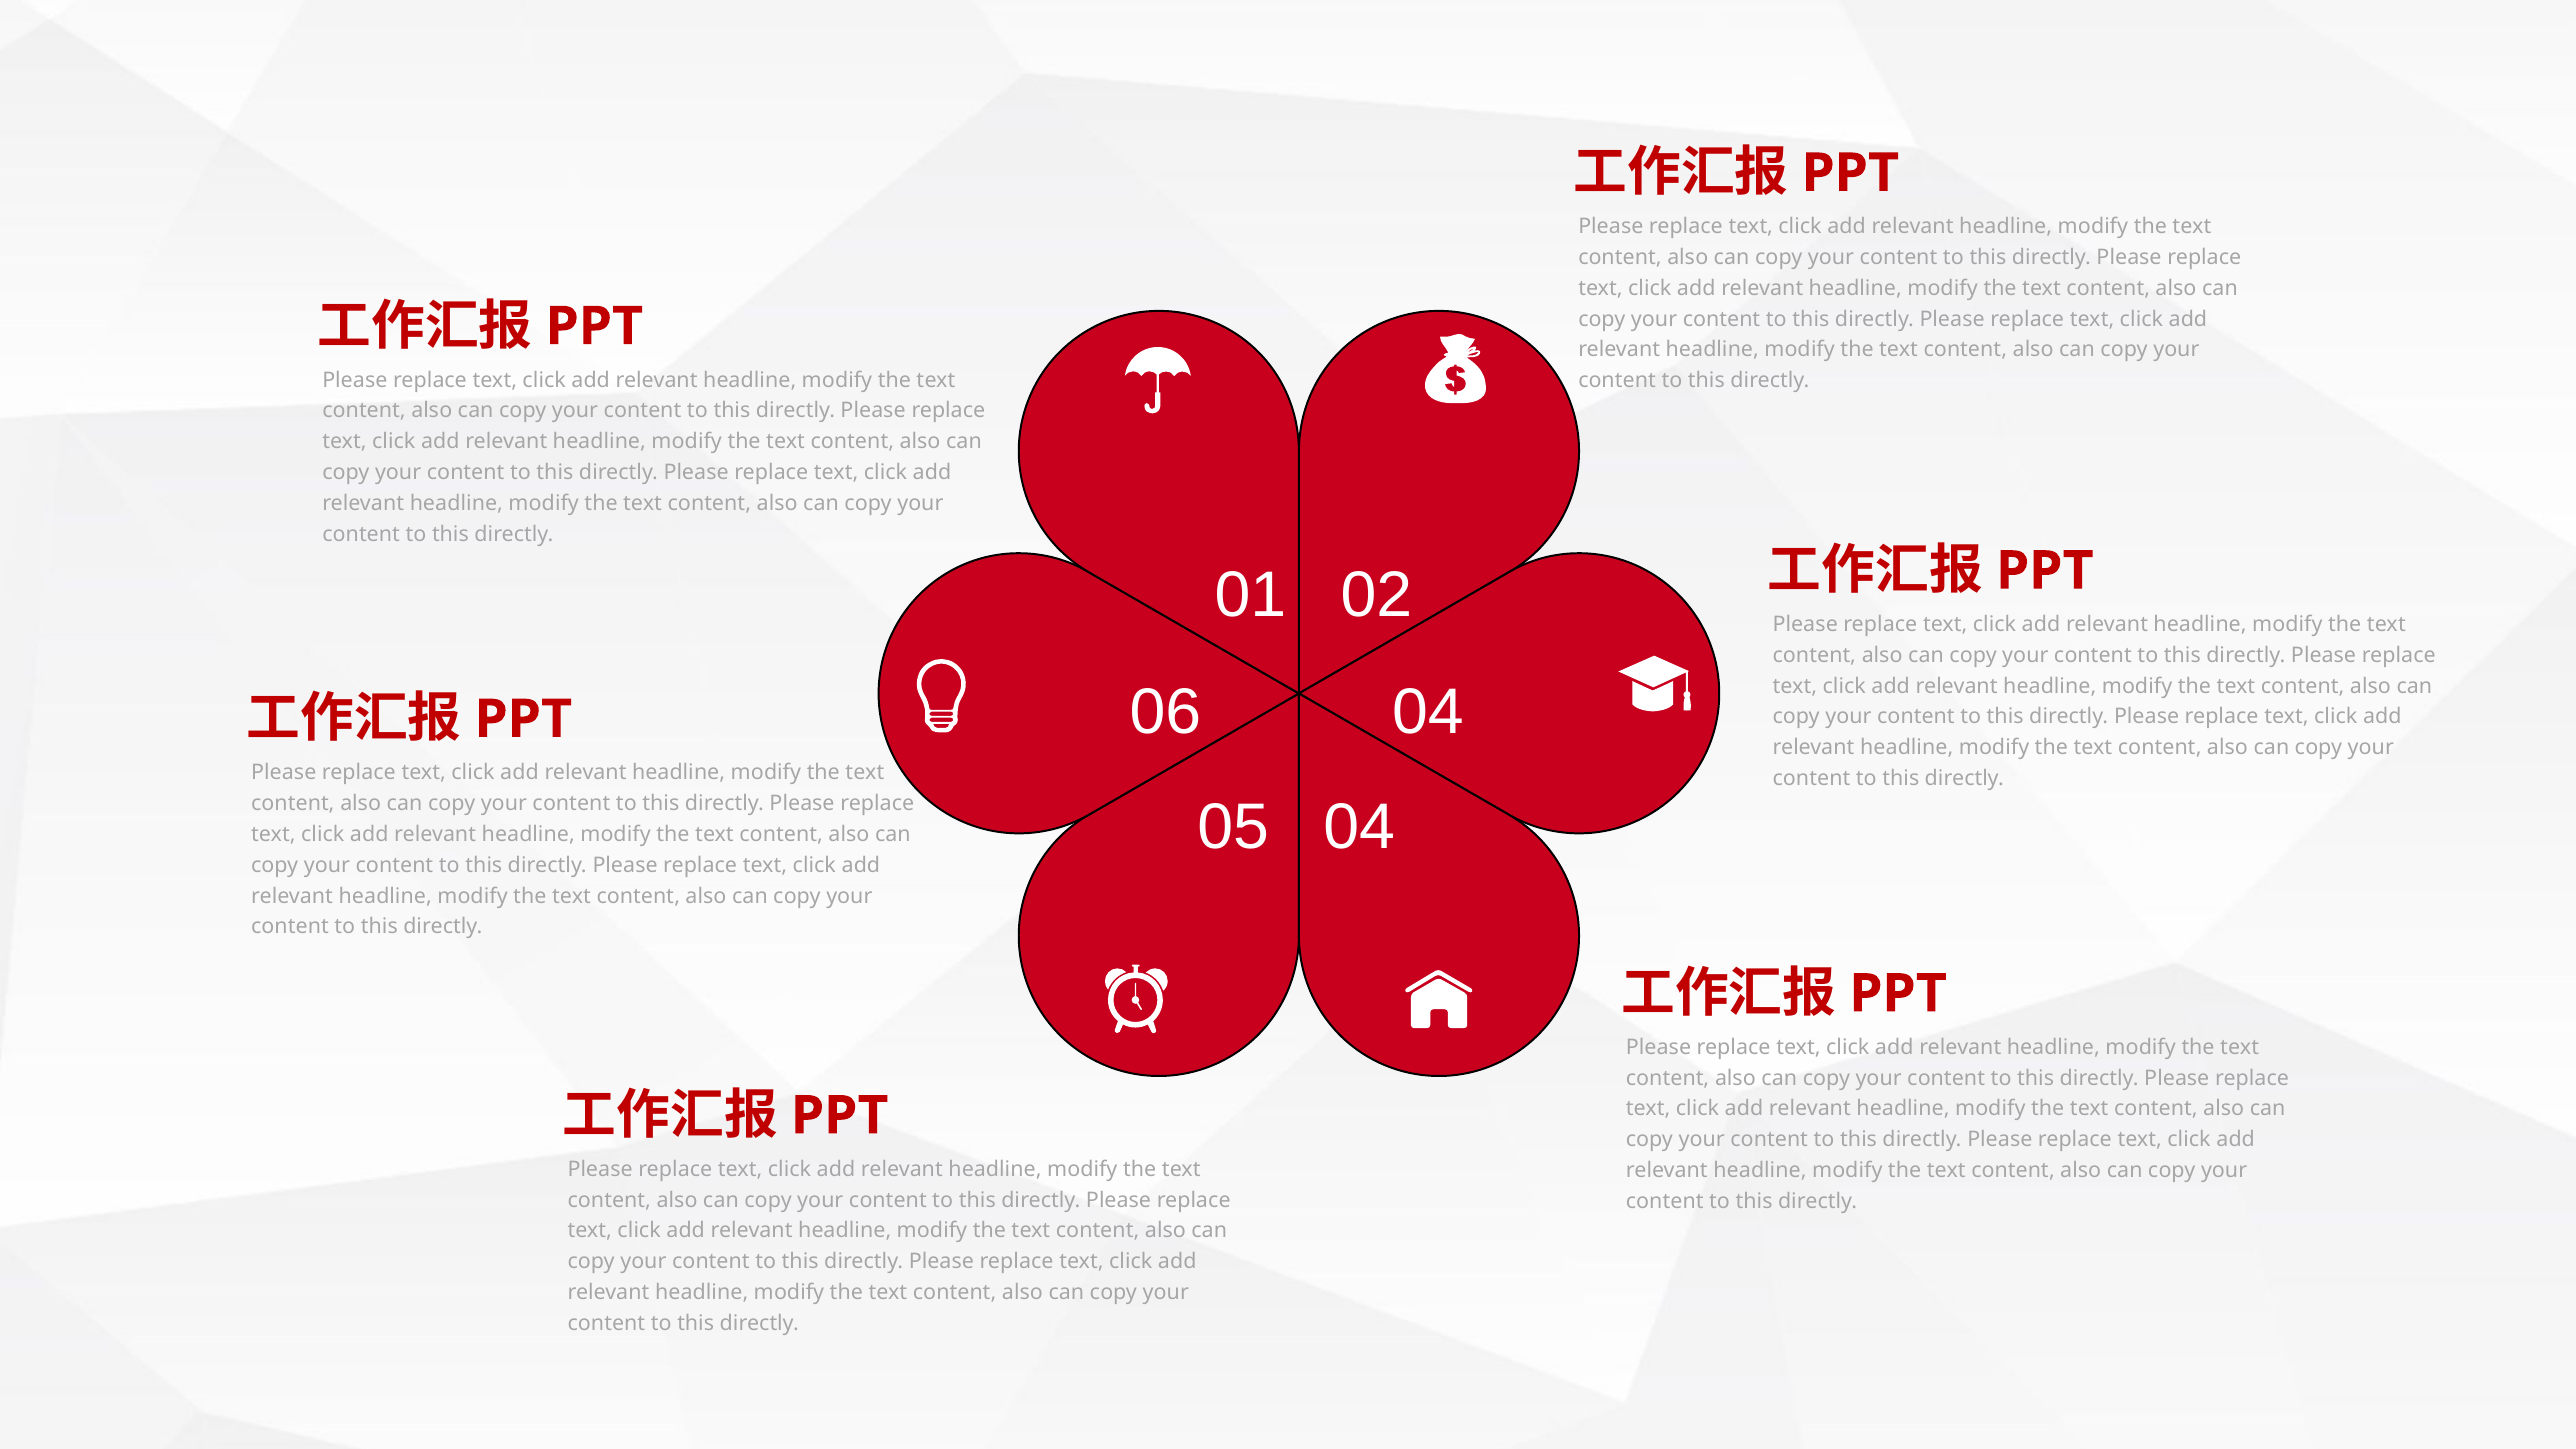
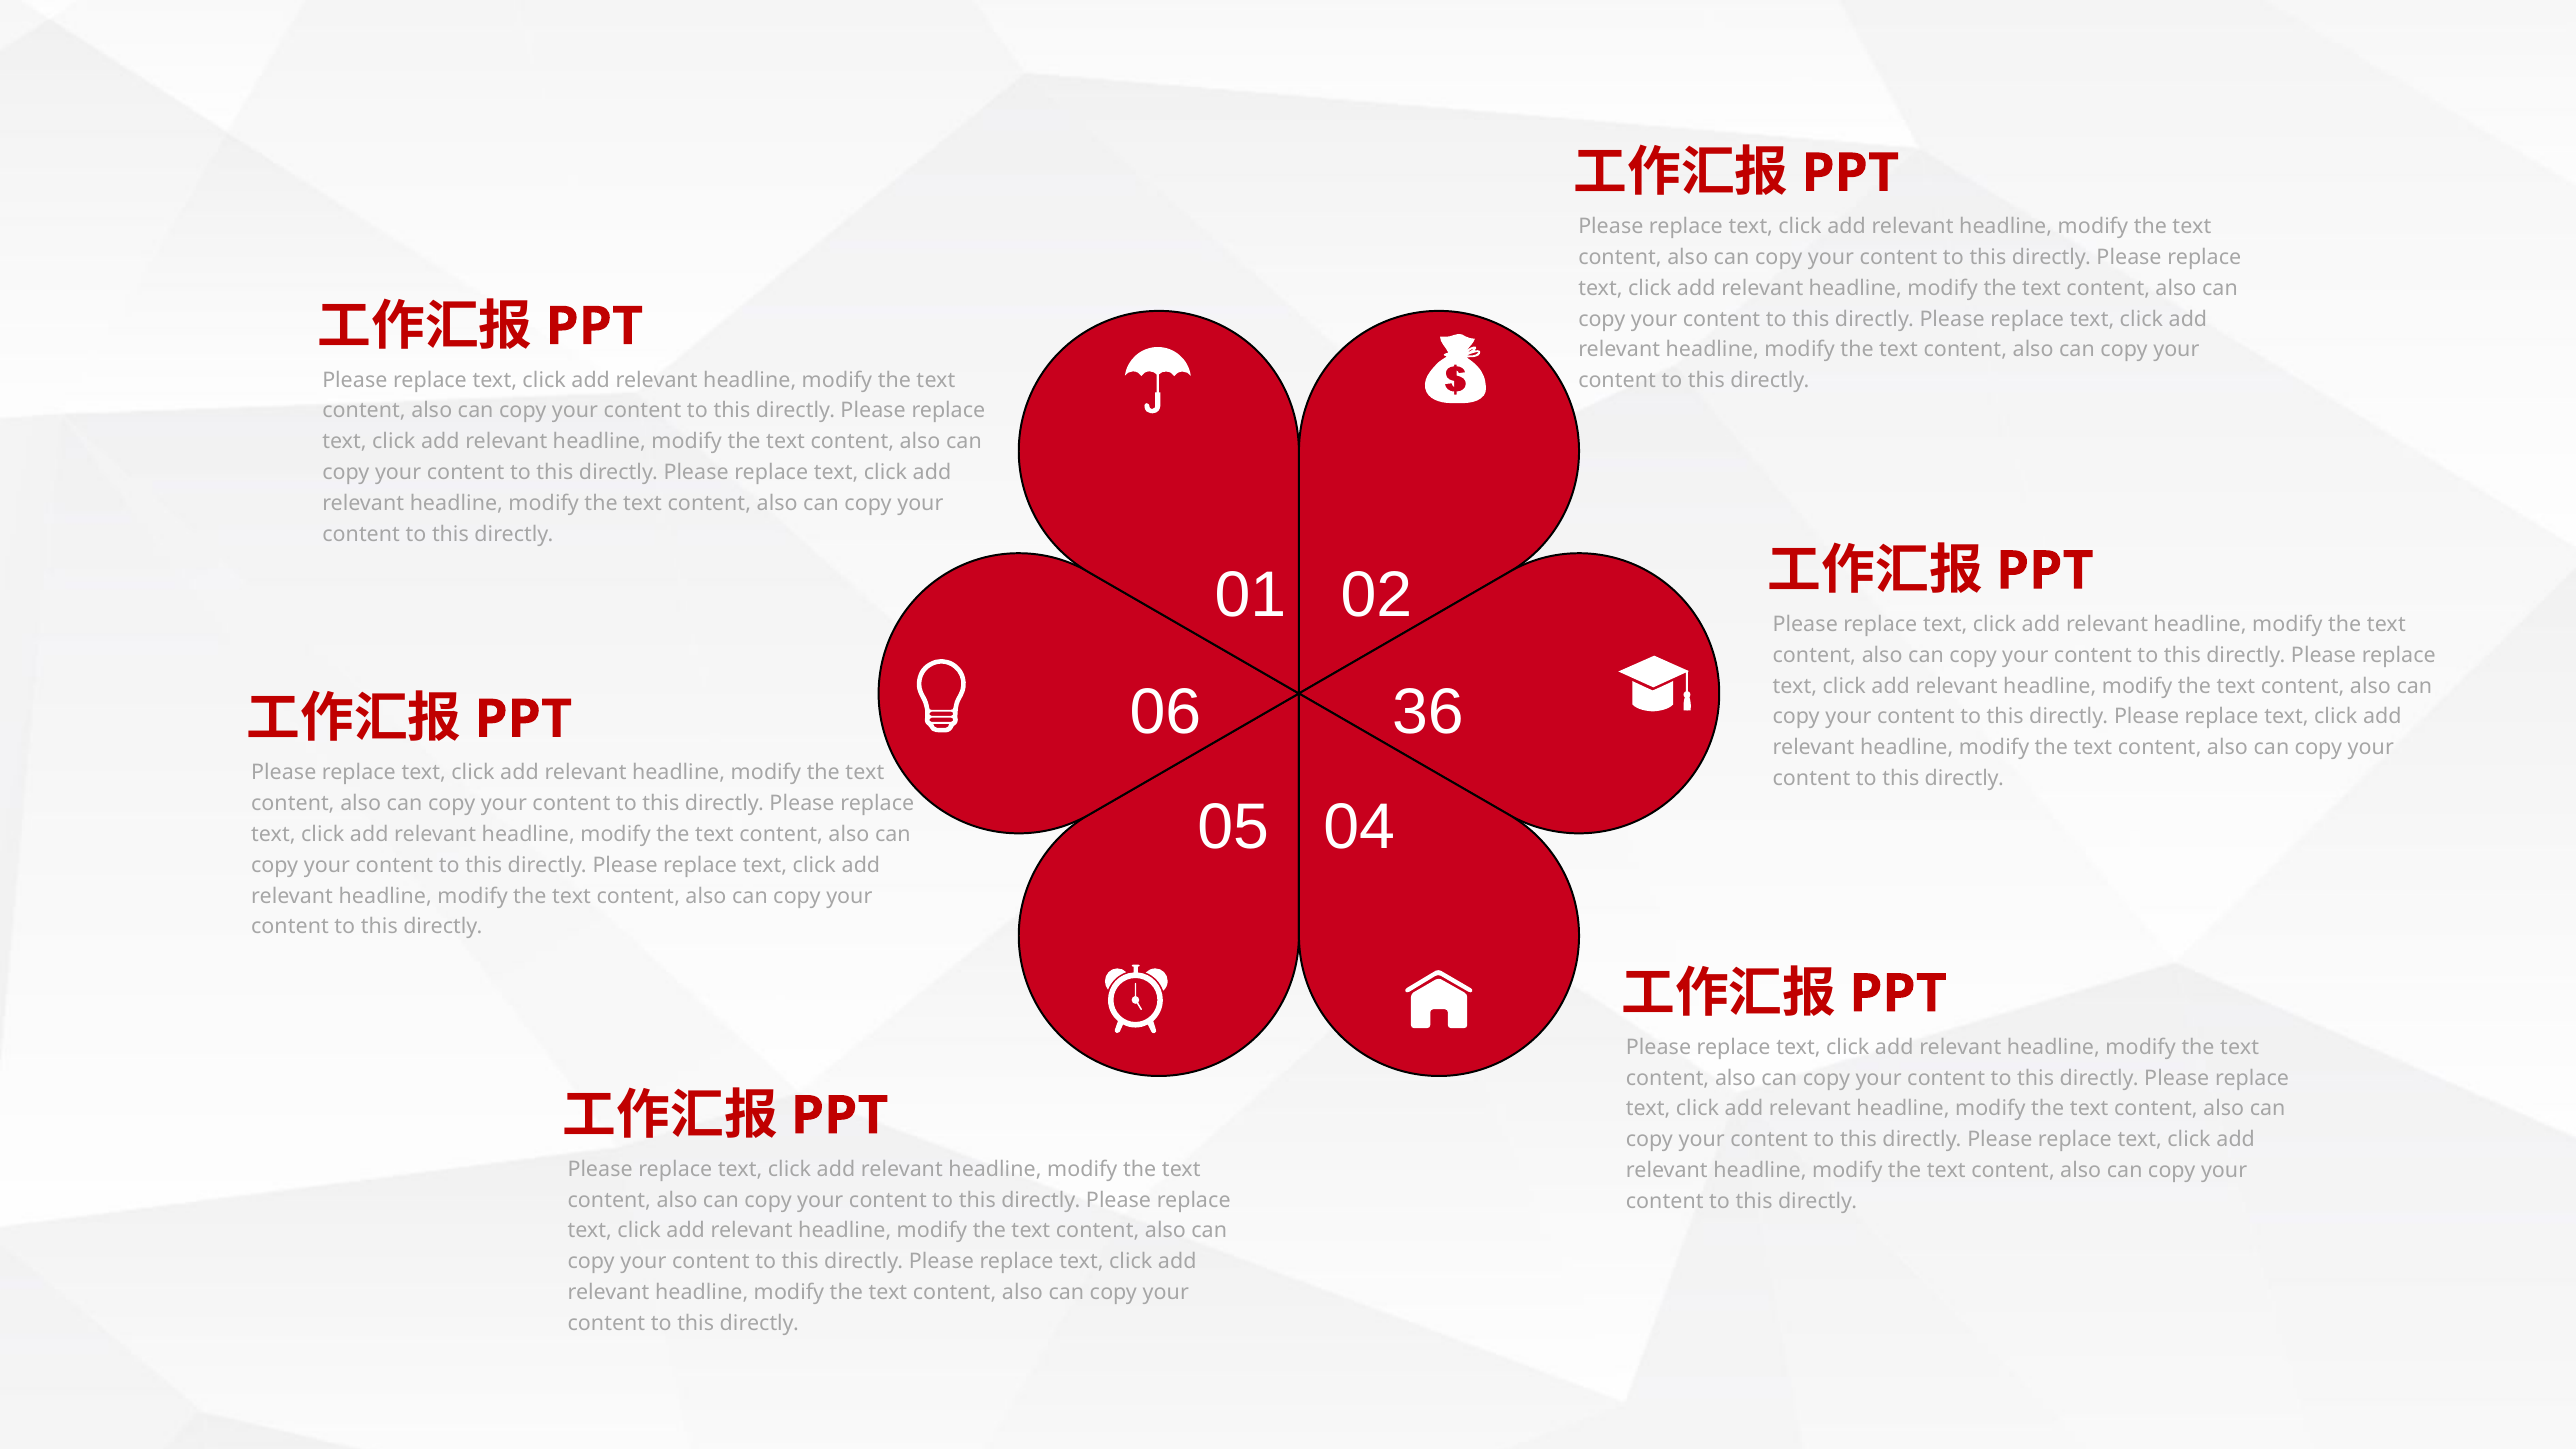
06 04: 04 -> 36 (1428, 713)
